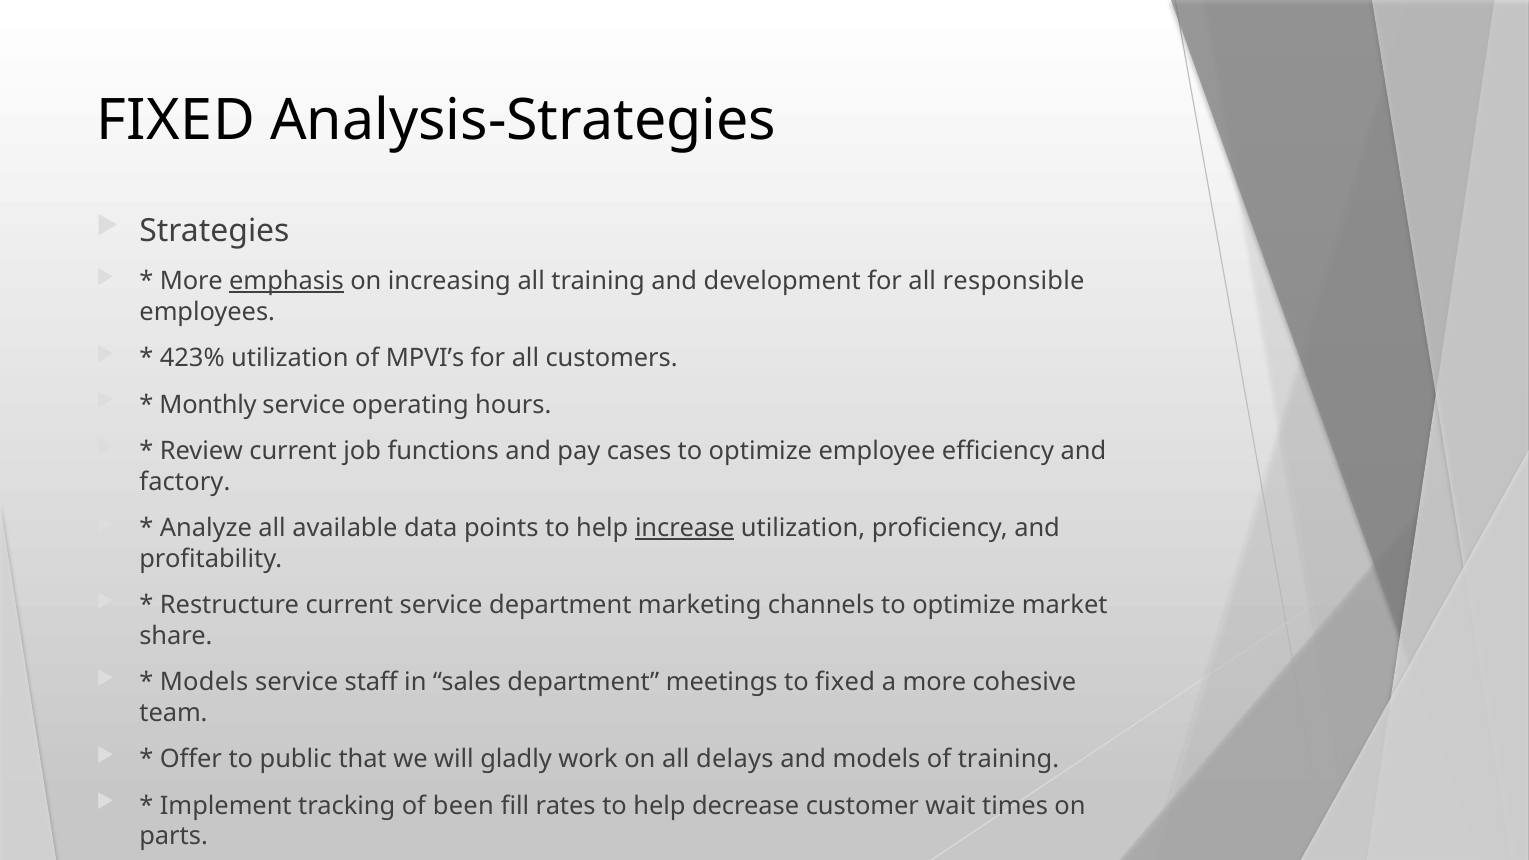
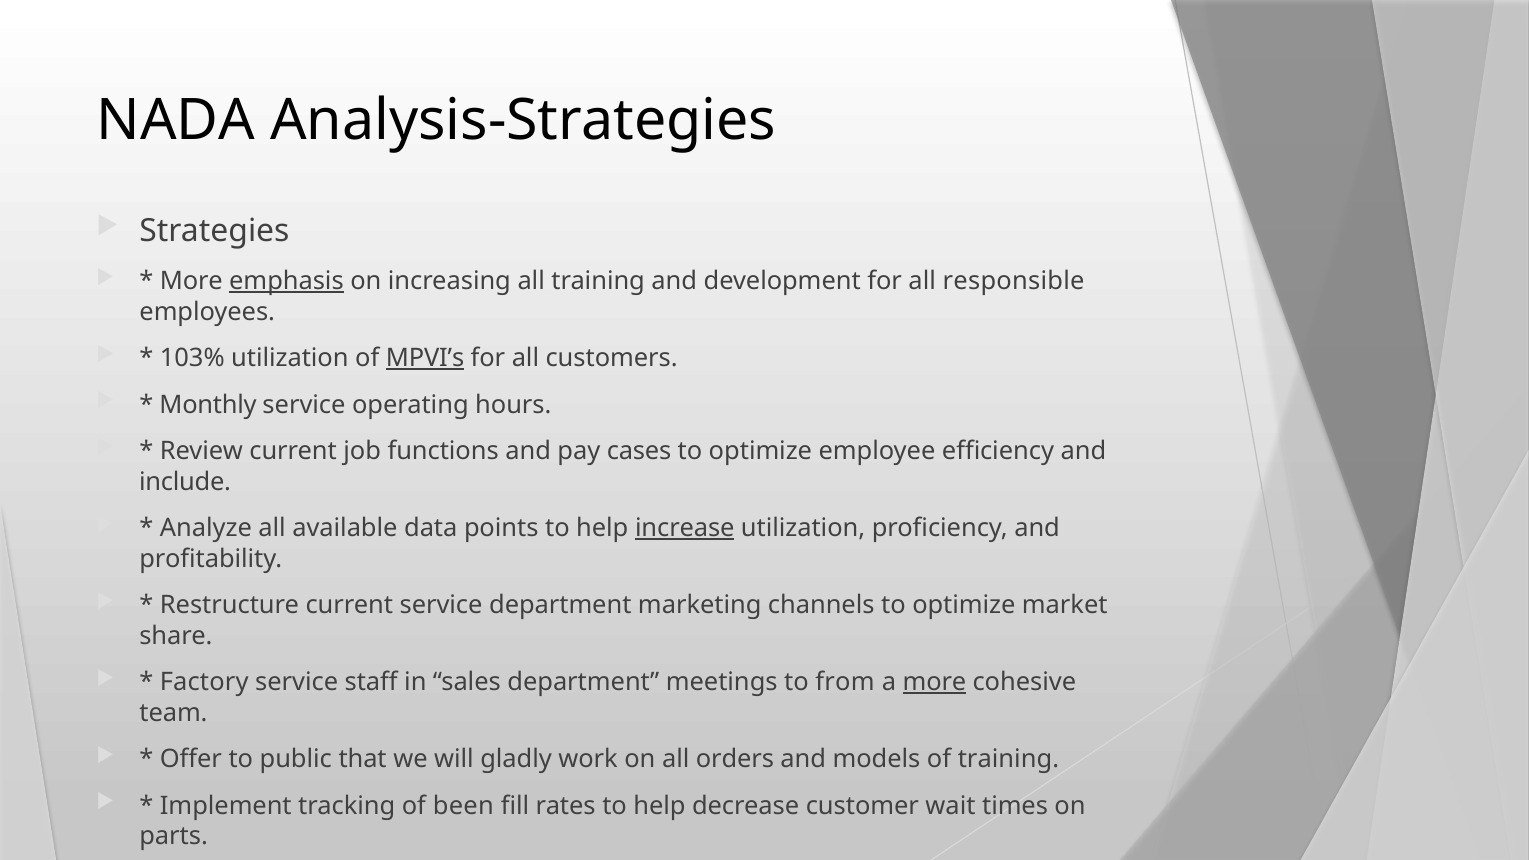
FIXED: FIXED -> NADA (176, 121)
423%: 423% -> 103% (192, 358)
MPVI’s underline: none -> present (425, 358)
factory: factory -> include (185, 482)
Models: Models -> Factory (204, 682)
to fixed: fixed -> from (845, 682)
more underline: none -> present (934, 682)
delays: delays -> orders (735, 759)
